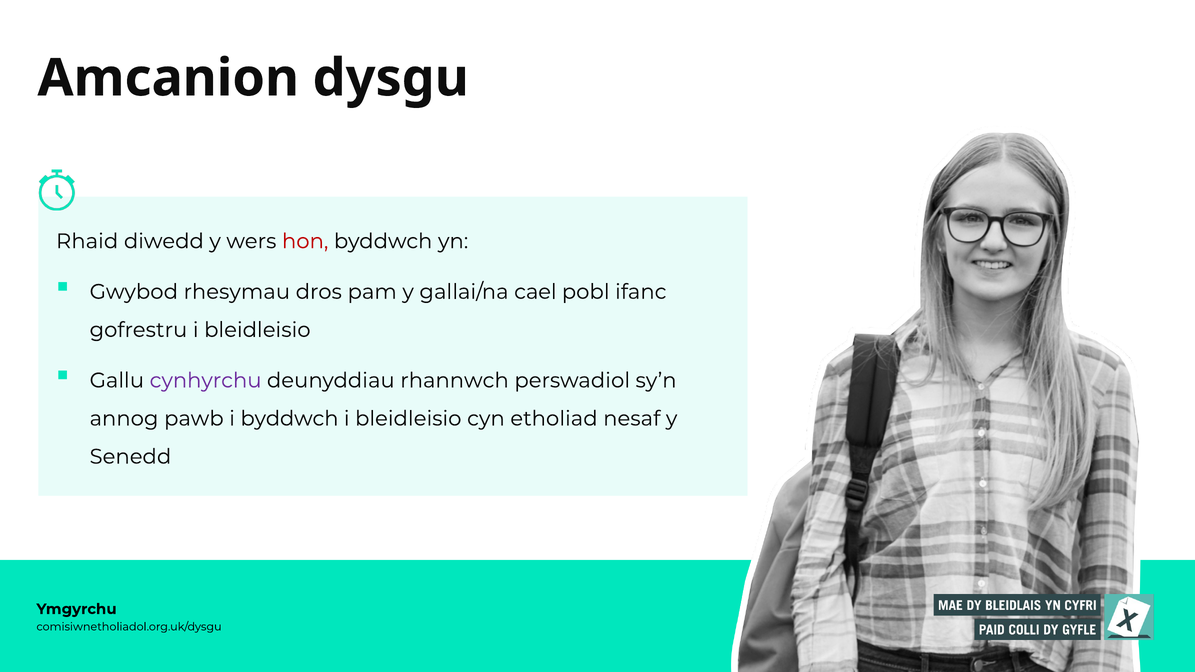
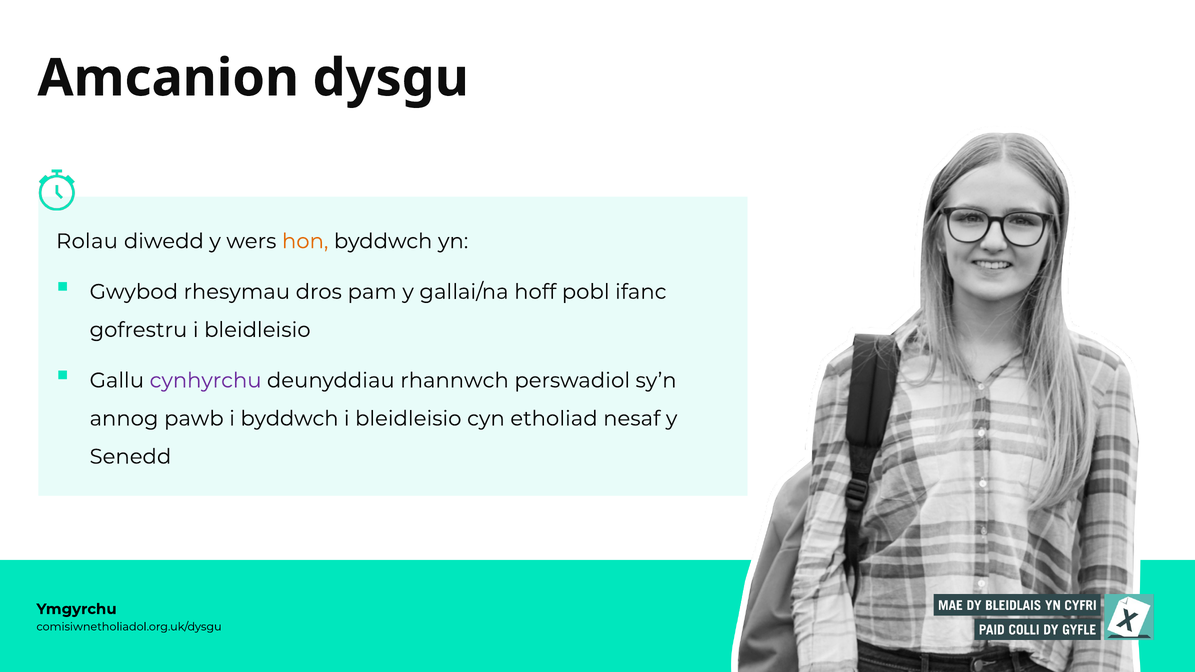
Rhaid: Rhaid -> Rolau (87, 241)
hon colour: red -> orange (305, 241)
cael: cael -> hoff (535, 292)
